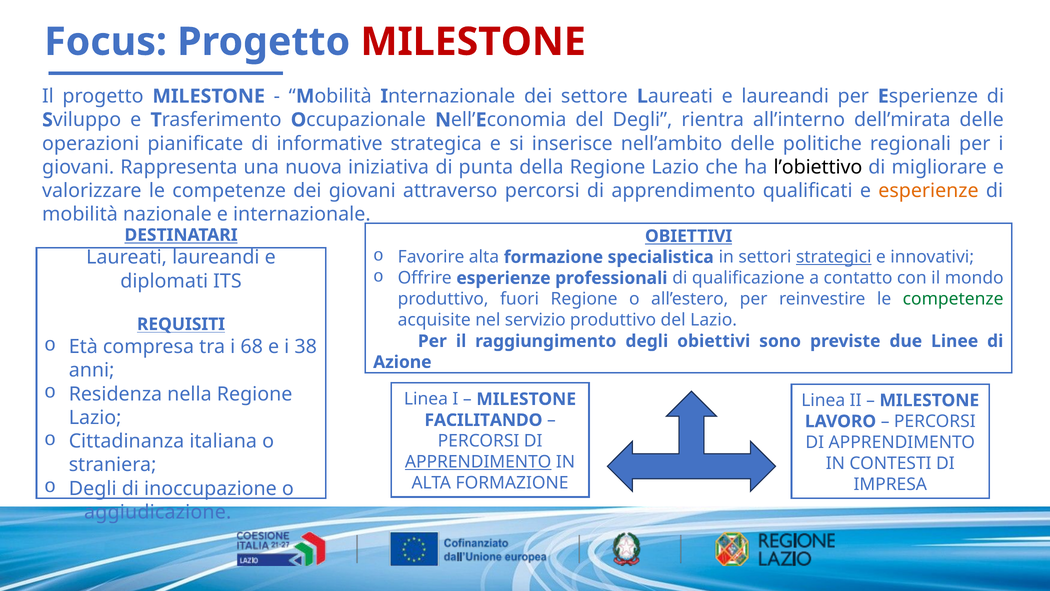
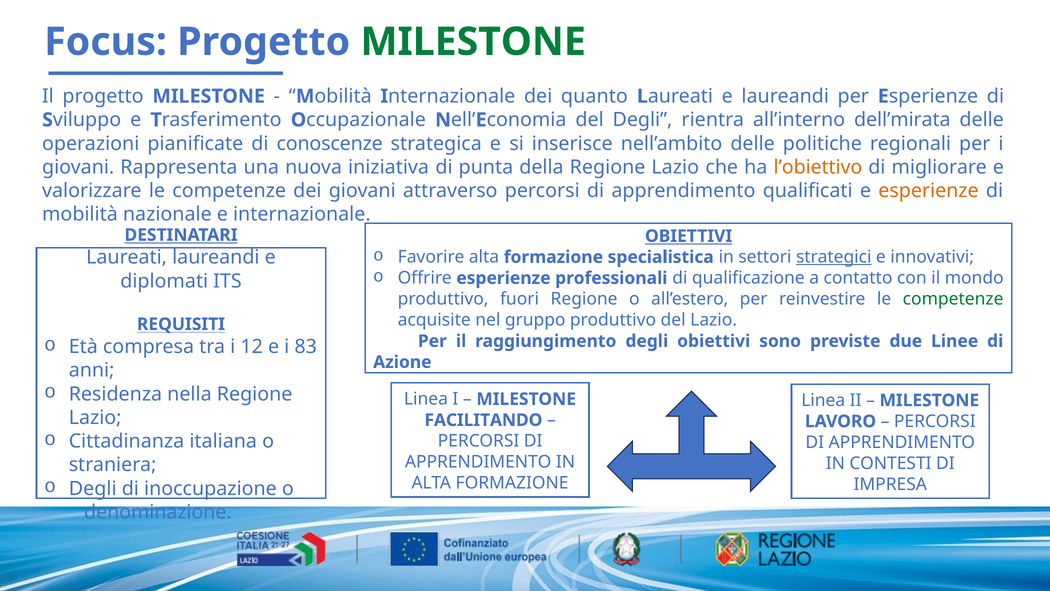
MILESTONE colour: red -> green (473, 42)
settore: settore -> quanto (594, 96)
informative: informative -> conoscenze (330, 143)
l’obiettivo colour: black -> orange (818, 167)
servizio: servizio -> gruppo (535, 320)
68: 68 -> 12 (252, 347)
38: 38 -> 83 (306, 347)
APPRENDIMENTO underline: present -> none (478, 462)
aggiudicazione: aggiudicazione -> denominazione (158, 512)
